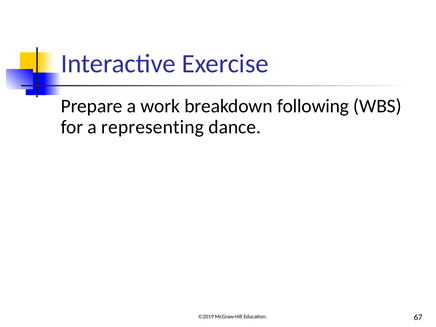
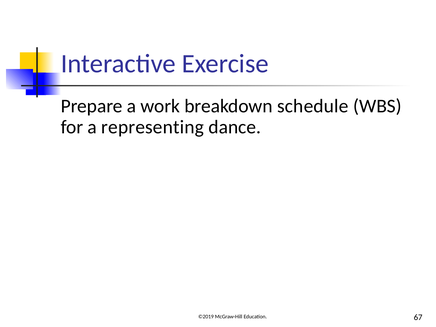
following: following -> schedule (313, 106)
